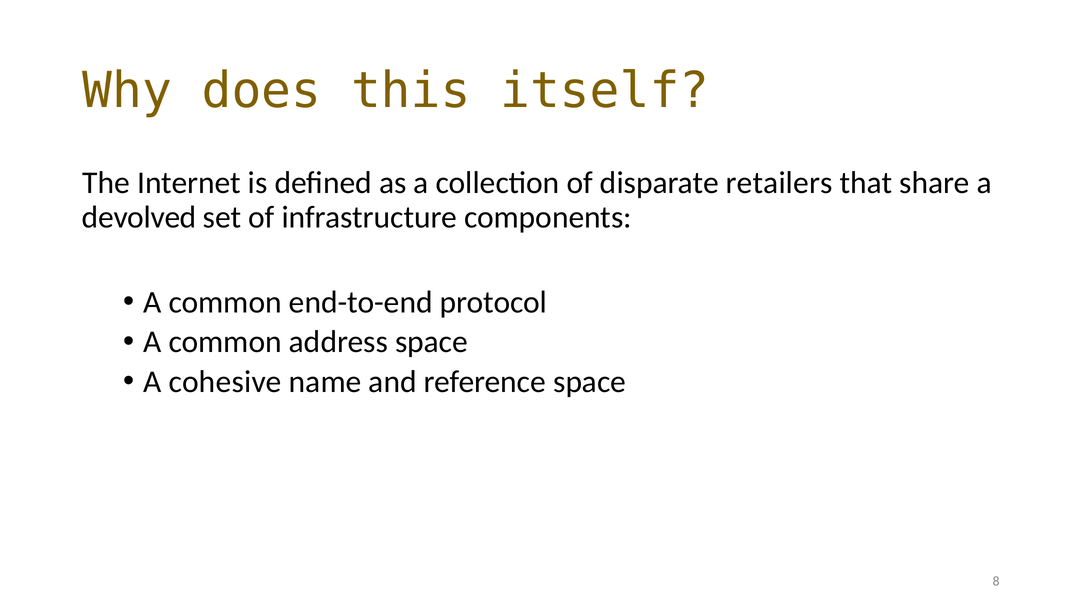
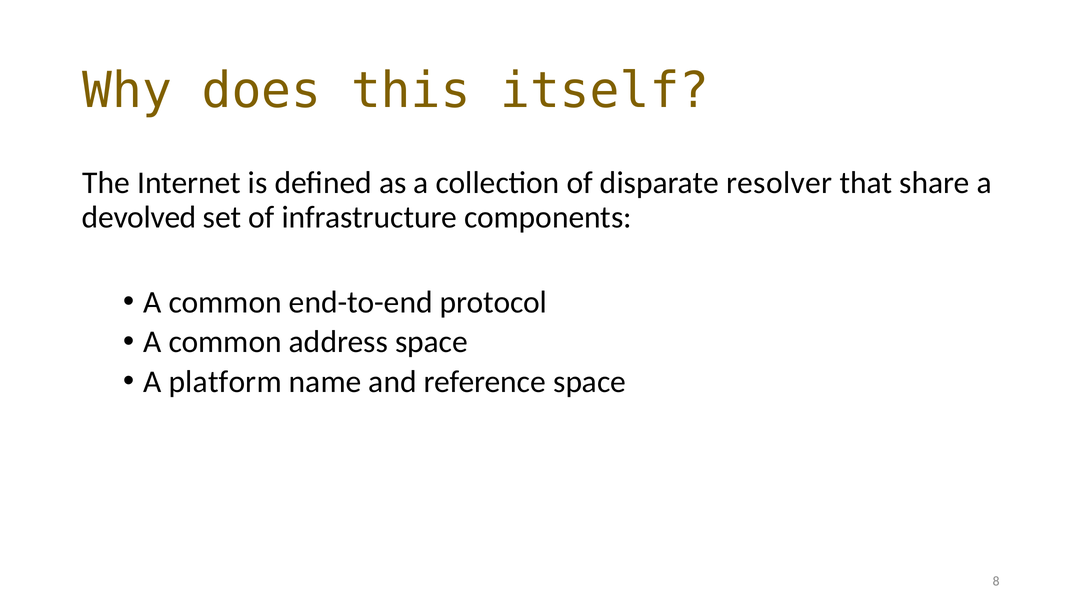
retailers: retailers -> resolver (779, 183)
cohesive: cohesive -> platform (225, 382)
